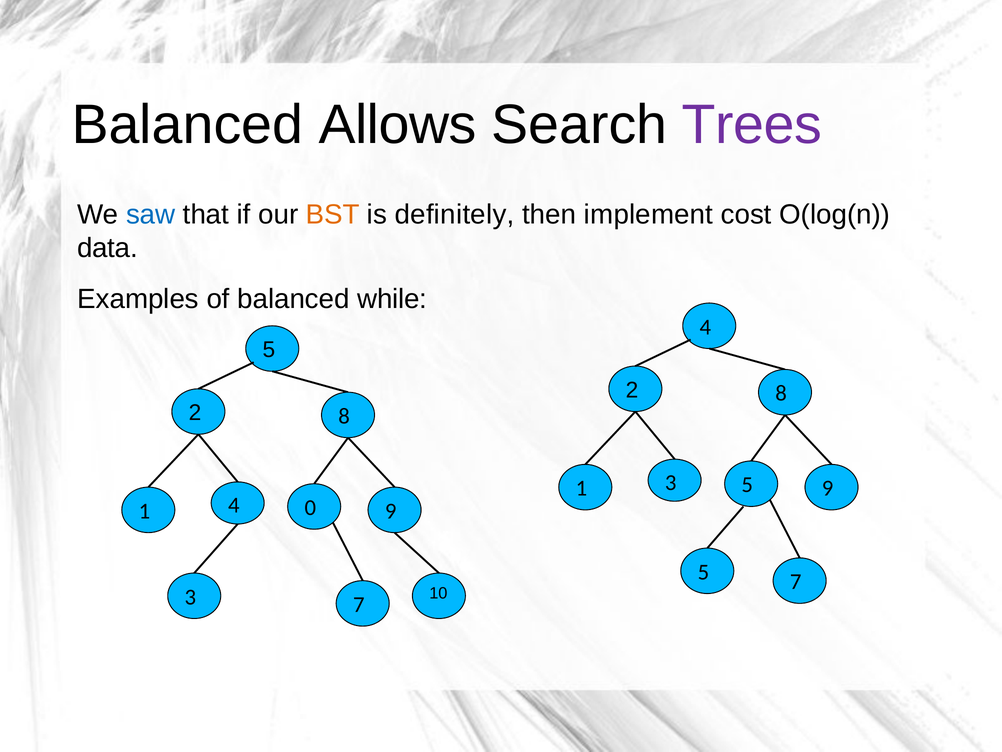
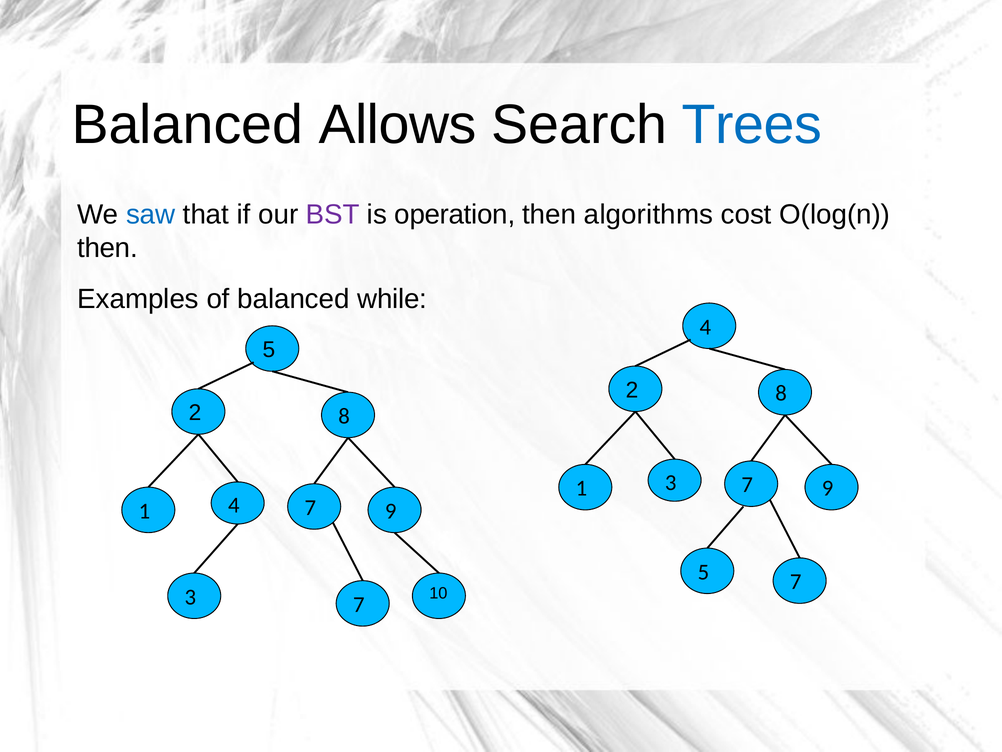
Trees colour: purple -> blue (752, 125)
BST colour: orange -> purple (333, 214)
definitely: definitely -> operation (455, 214)
implement: implement -> algorithms (649, 214)
data: data -> then (107, 248)
3 5: 5 -> 7 (747, 485)
4 0: 0 -> 7 (310, 507)
